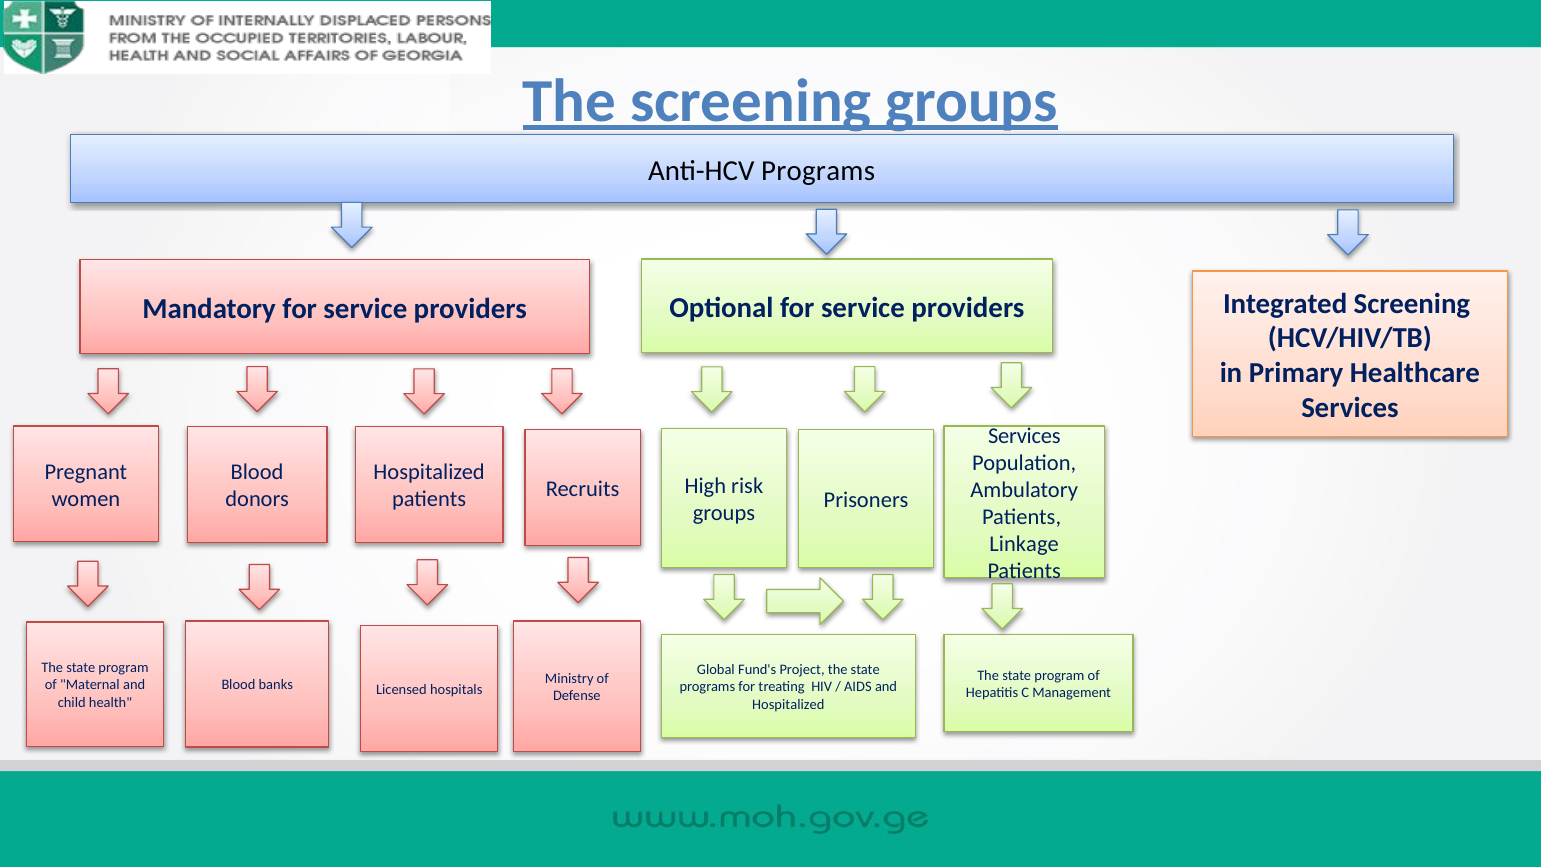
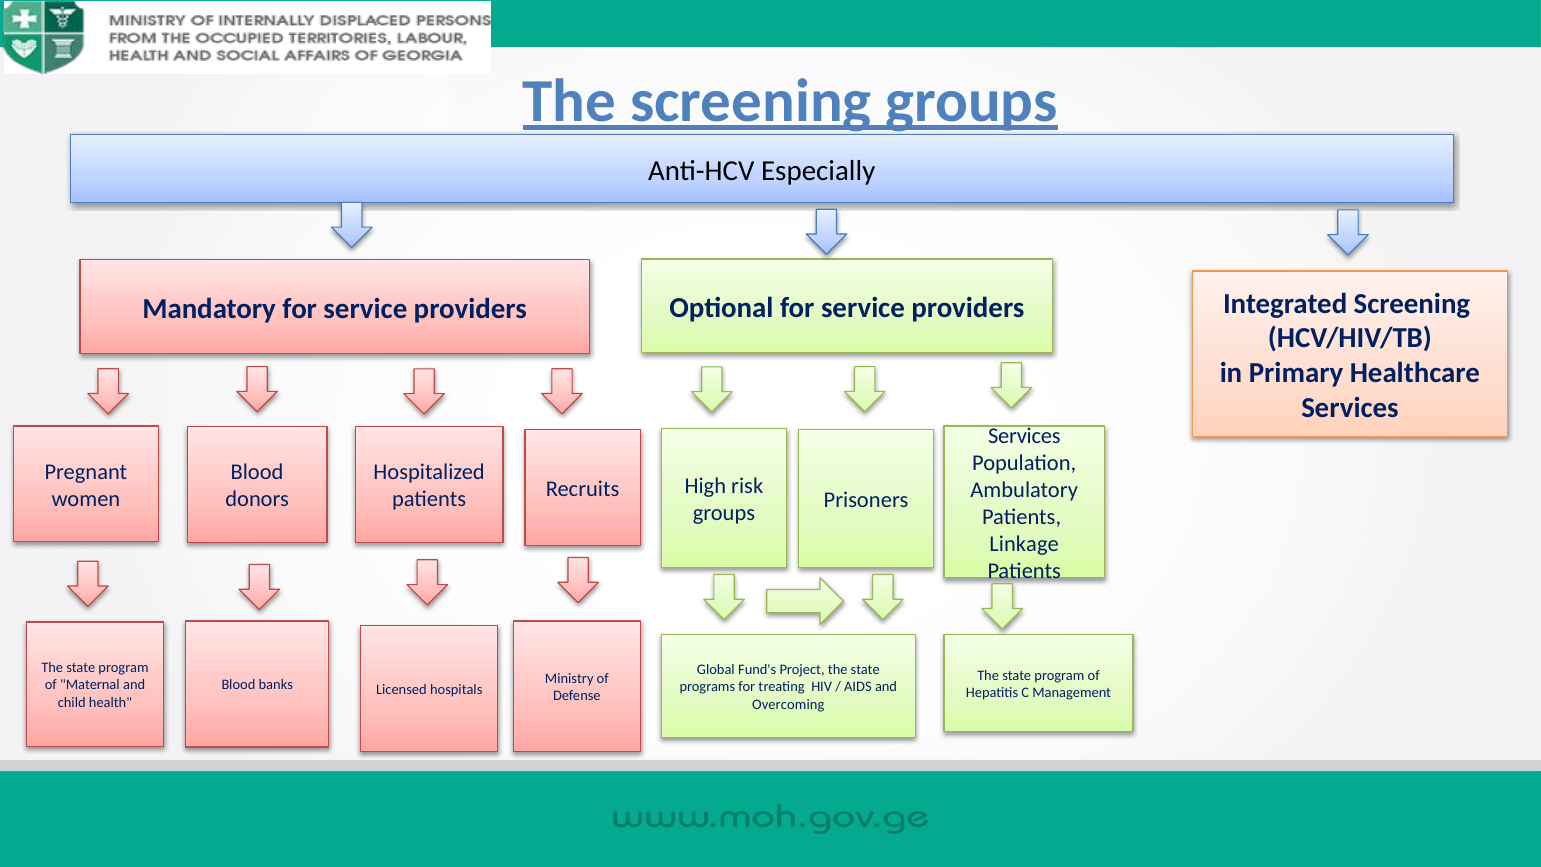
Anti-HCV Programs: Programs -> Especially (818, 171)
Hospitalized: Hospitalized -> Overcoming (788, 704)
